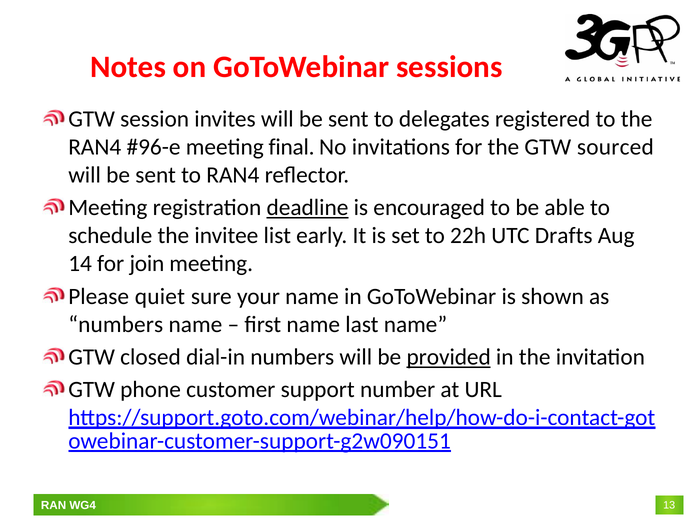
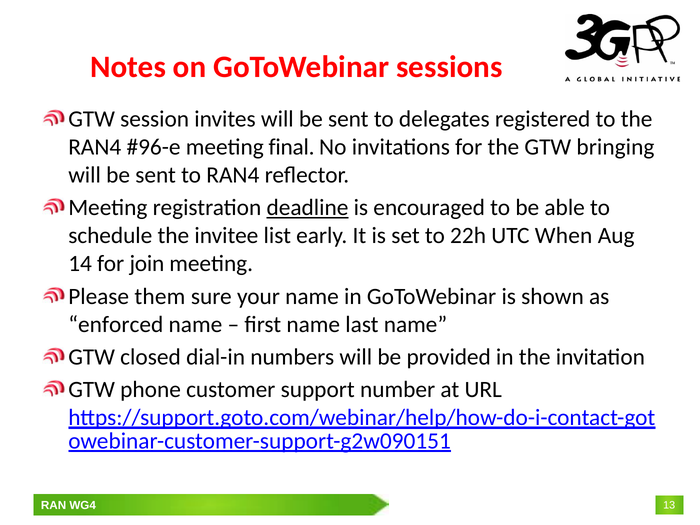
sourced: sourced -> bringing (615, 147)
Drafts: Drafts -> When (564, 236)
quiet: quiet -> them (160, 296)
numbers: numbers -> enforced (116, 324)
provided underline: present -> none (449, 357)
